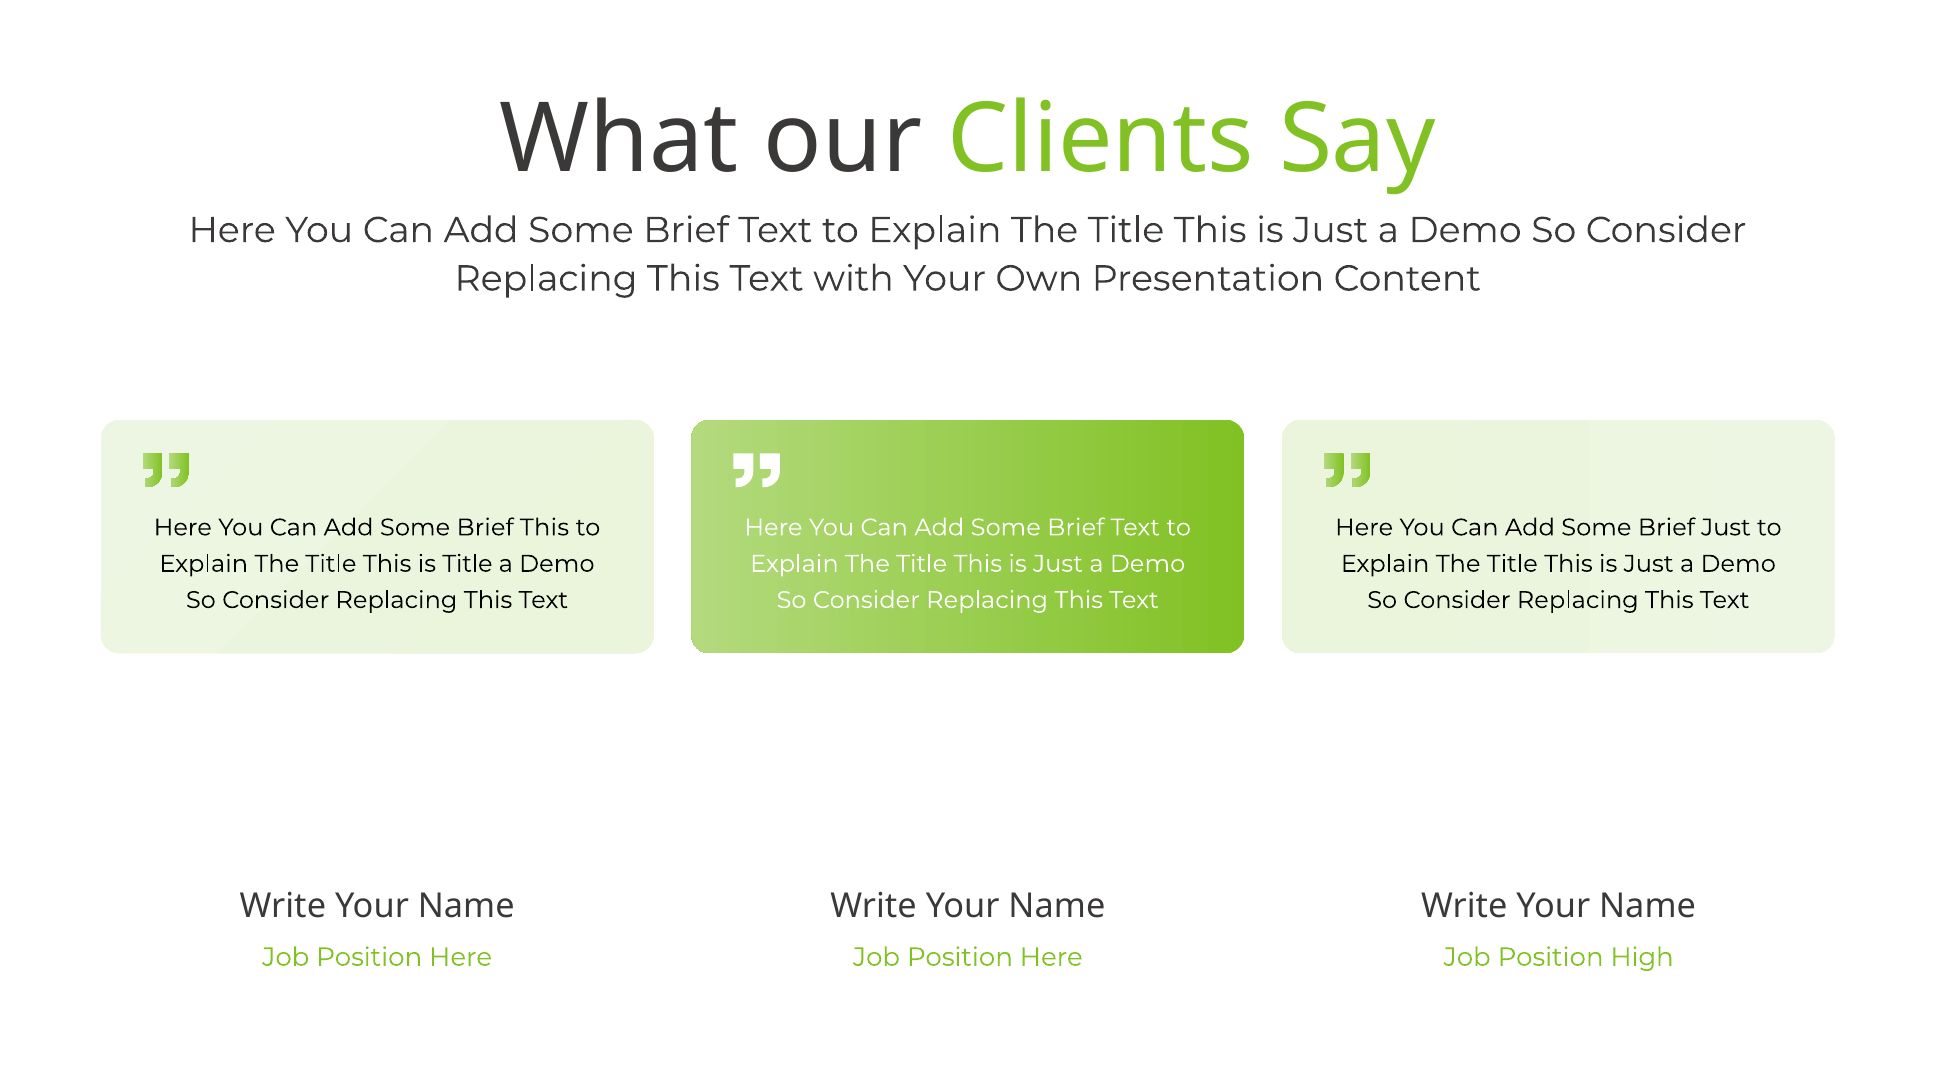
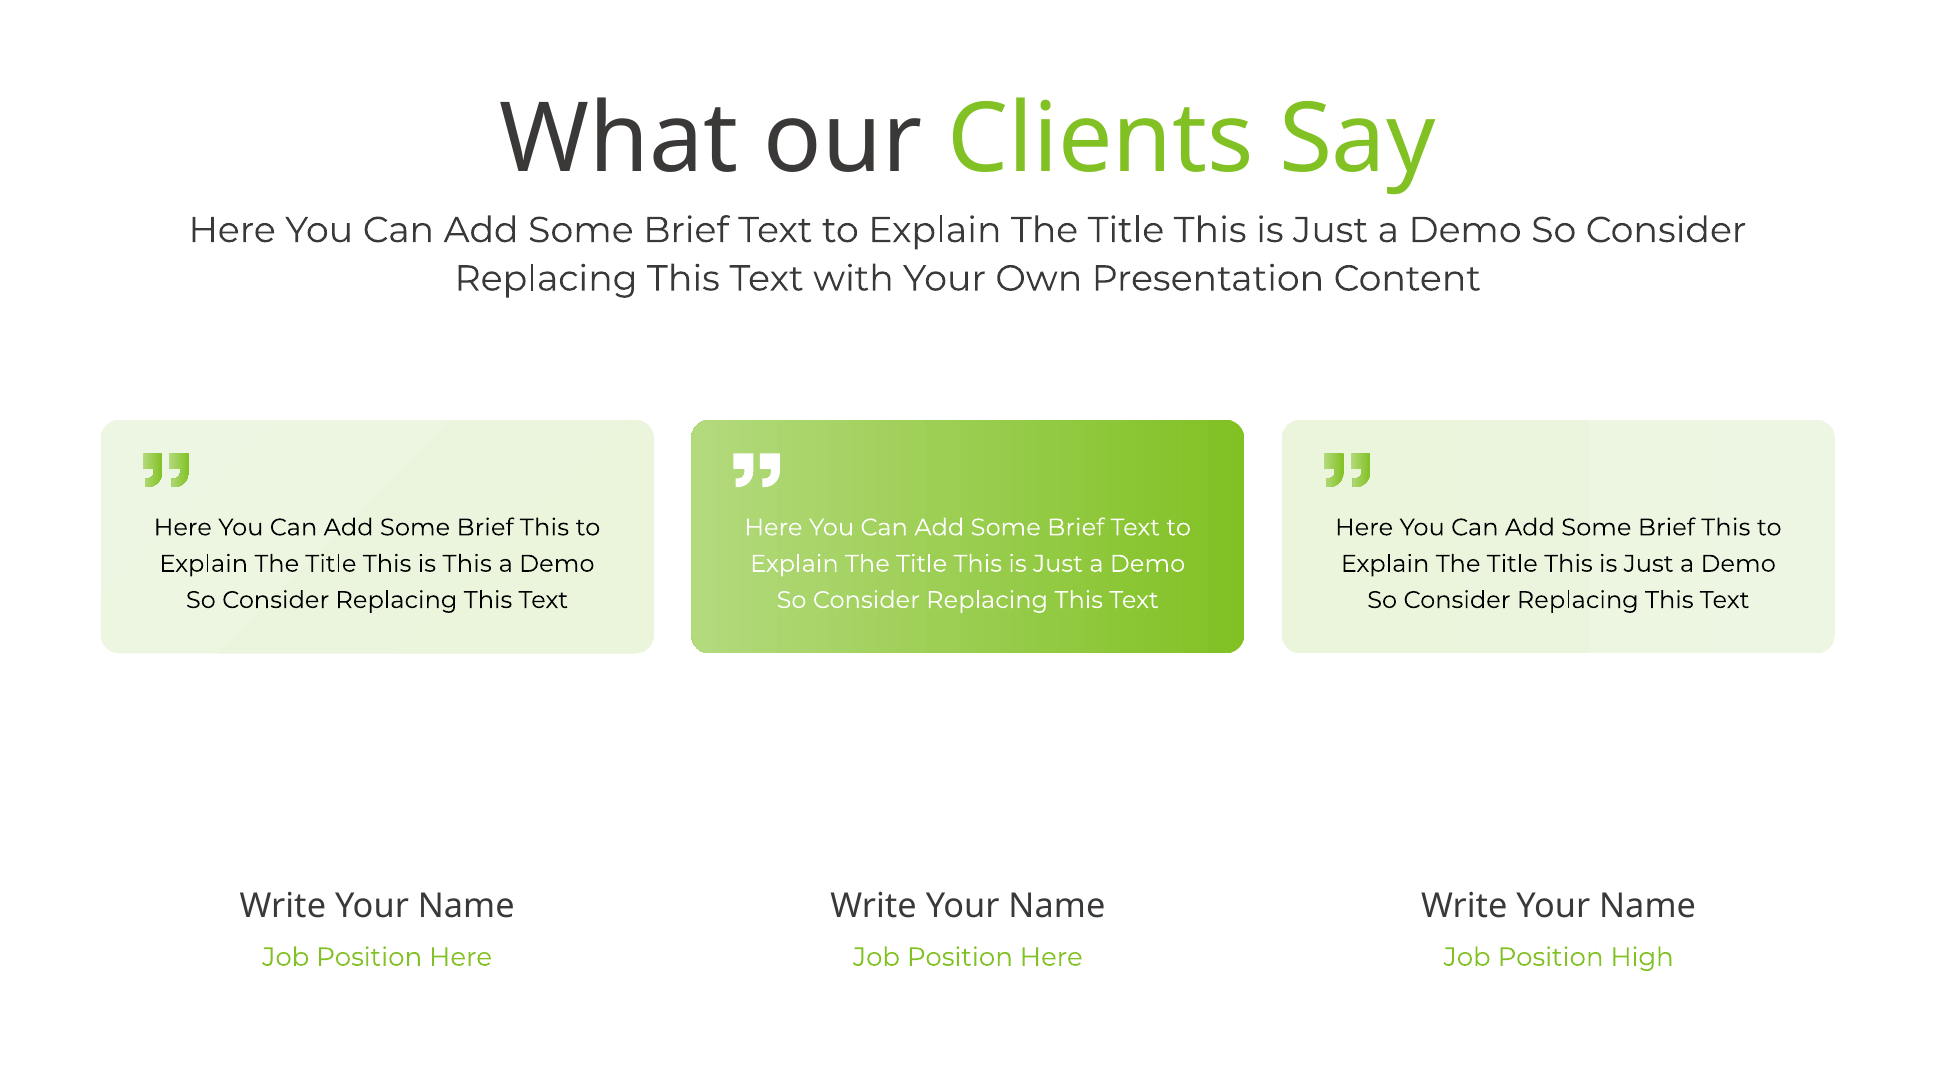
Just: Just -> This (1726, 527)
is Title: Title -> This (467, 564)
